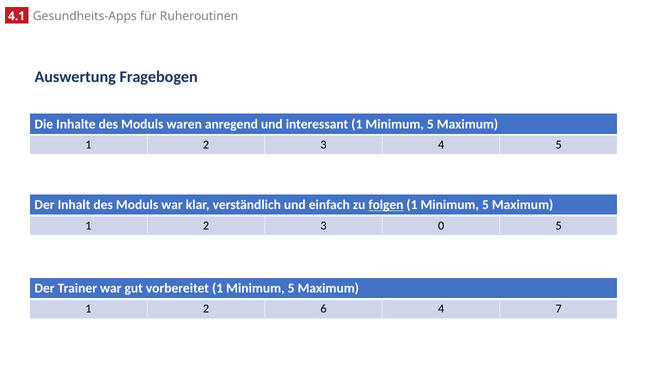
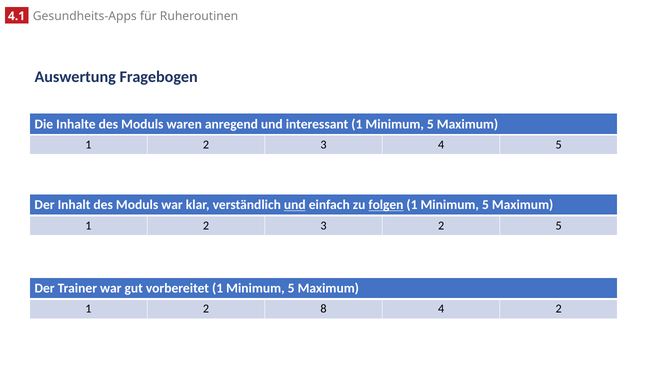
und underline: none -> present (295, 205)
3 0: 0 -> 2 (441, 225)
6: 6 -> 8 (324, 309)
4 7: 7 -> 2 (559, 309)
